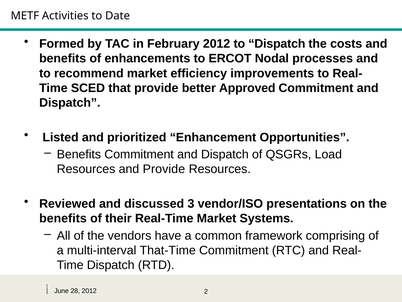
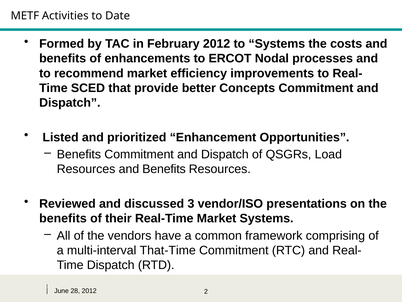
to Dispatch: Dispatch -> Systems (277, 44)
Approved: Approved -> Concepts (247, 88)
Resources and Provide: Provide -> Benefits (164, 169)
